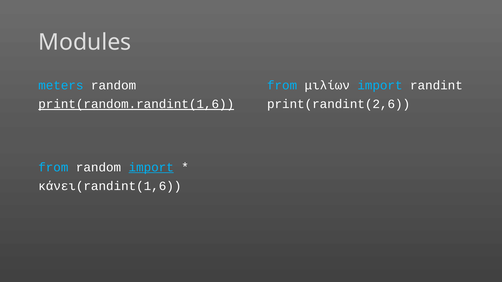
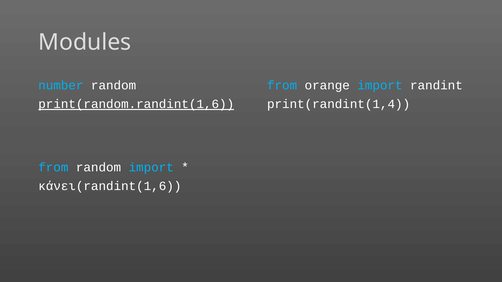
meters: meters -> number (61, 85)
μιλίων: μιλίων -> orange (327, 85)
print(randint(2,6: print(randint(2,6 -> print(randint(1,4 (339, 104)
import underline: present -> none (151, 168)
